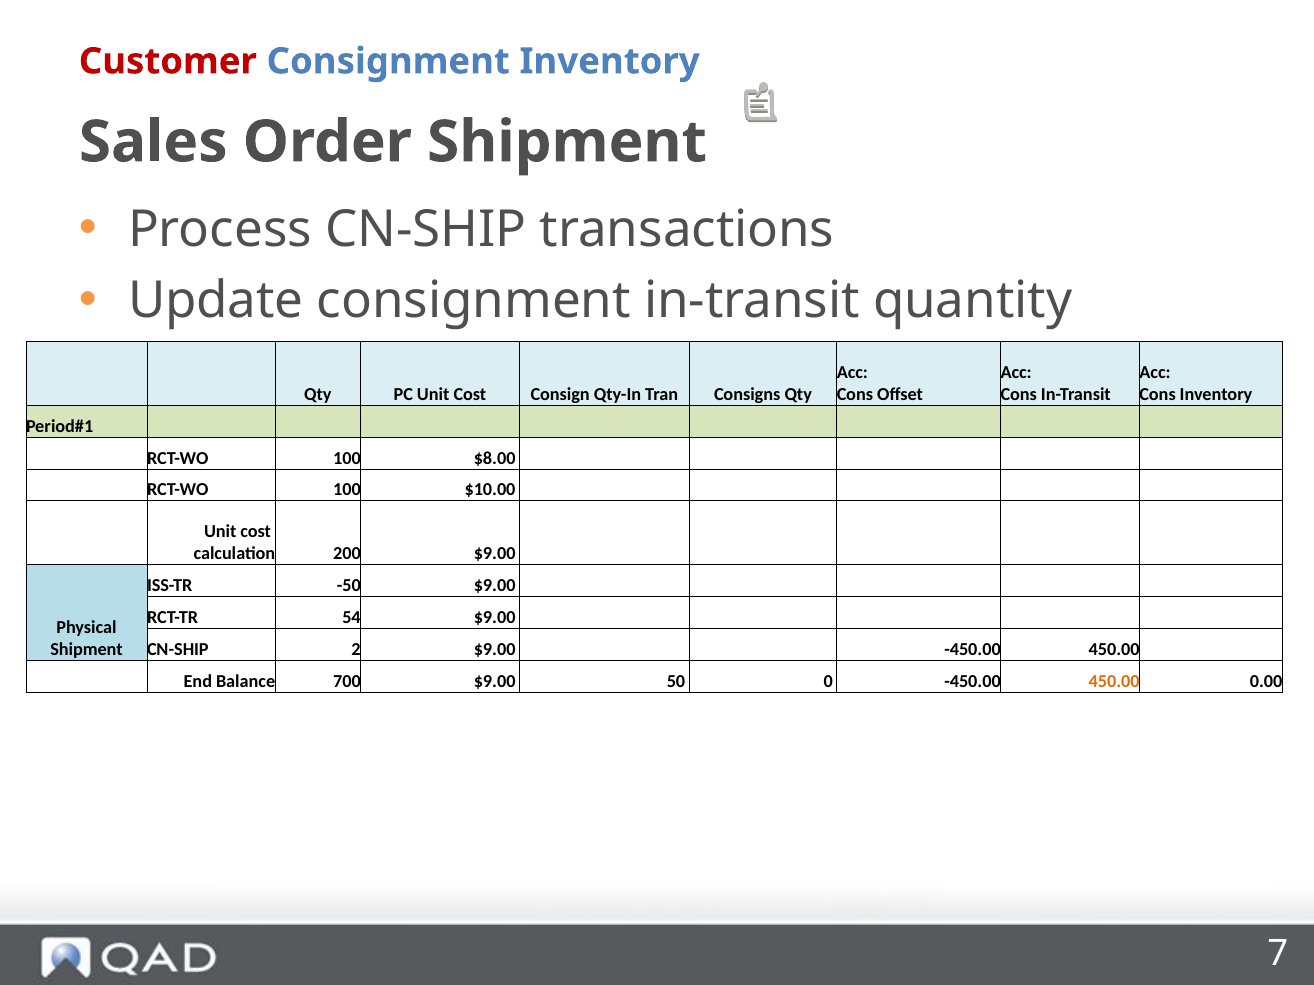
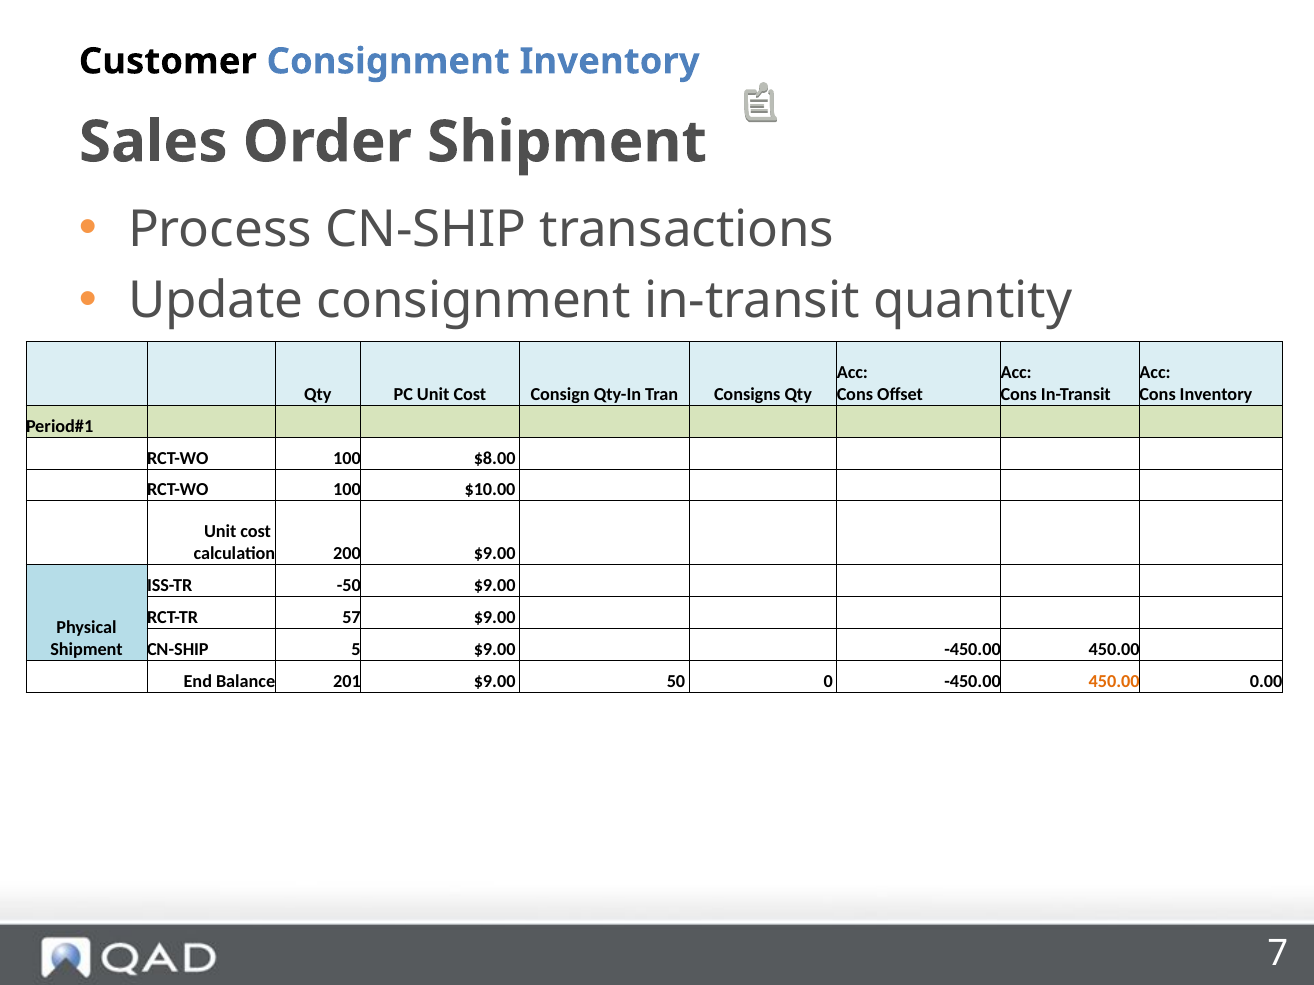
Customer colour: red -> black (168, 61)
54: 54 -> 57 (351, 618)
2: 2 -> 5 (356, 650)
700: 700 -> 201 (347, 681)
